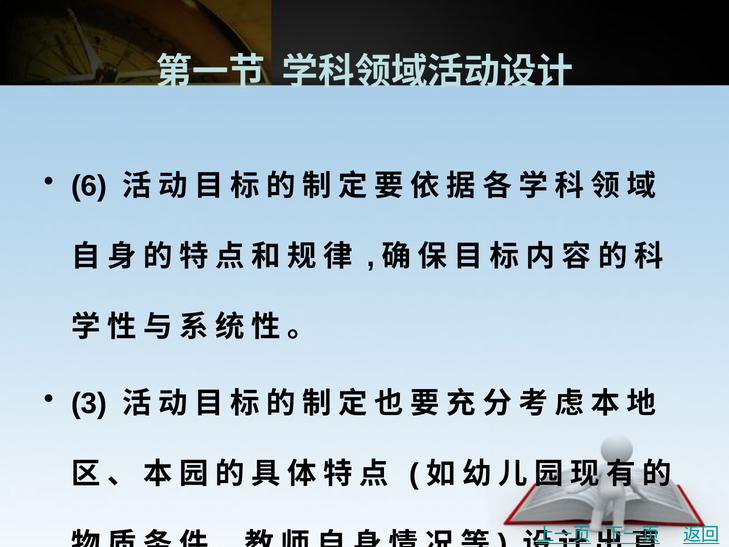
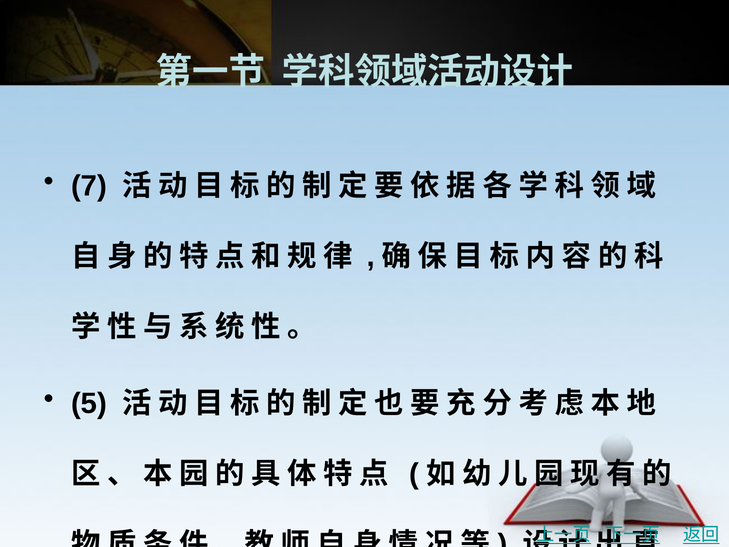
6: 6 -> 7 (89, 186)
3: 3 -> 5 (89, 403)
